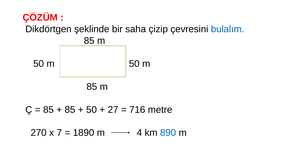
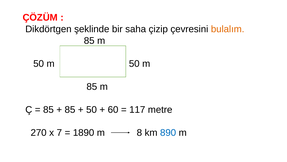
bulalım colour: blue -> orange (228, 29)
27: 27 -> 60 (113, 109)
716: 716 -> 117 (137, 109)
4: 4 -> 8 (139, 132)
